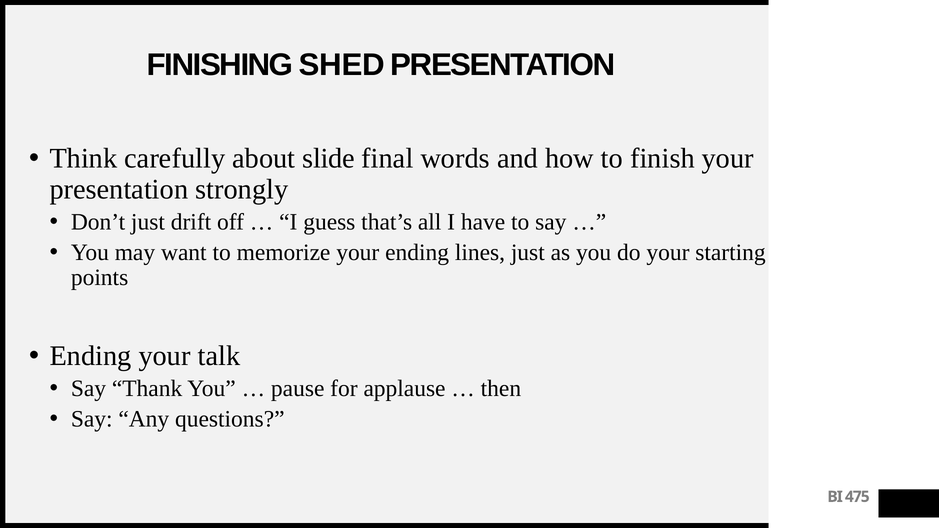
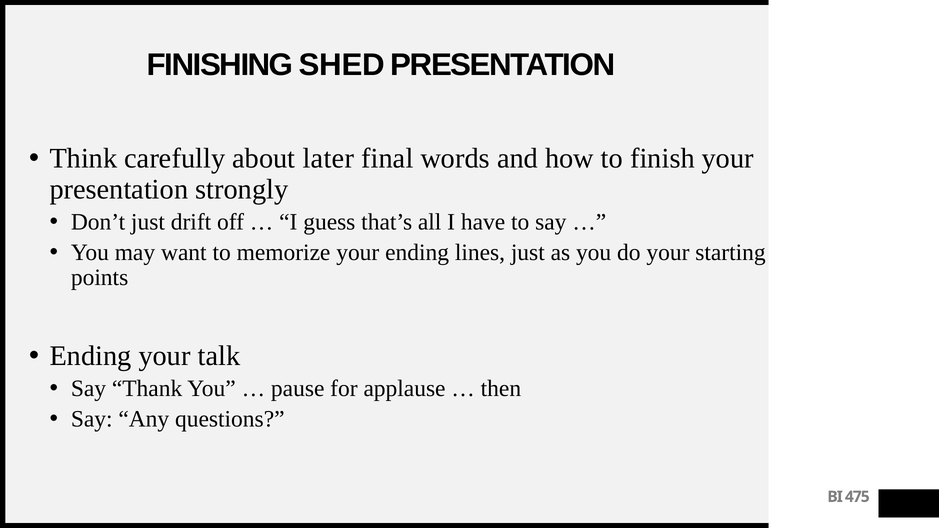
slide: slide -> later (328, 159)
